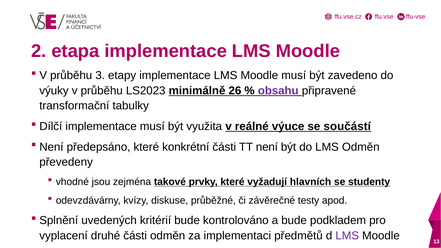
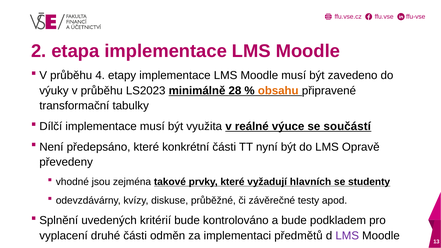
3: 3 -> 4 (100, 75)
26: 26 -> 28 (235, 91)
obsahu colour: purple -> orange (278, 91)
TT není: není -> nyní (267, 147)
LMS Odměn: Odměn -> Opravě (361, 147)
